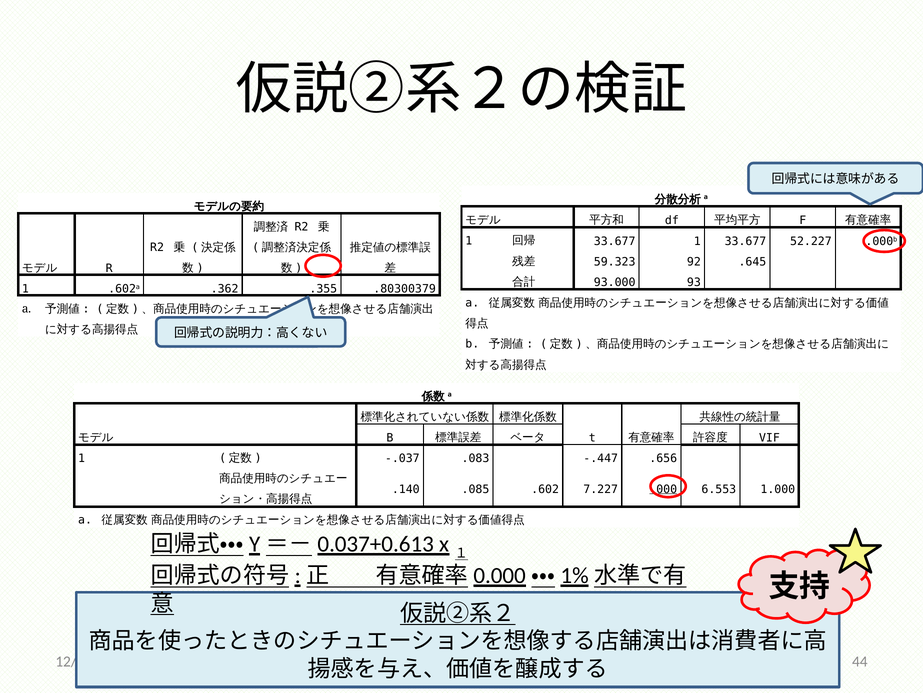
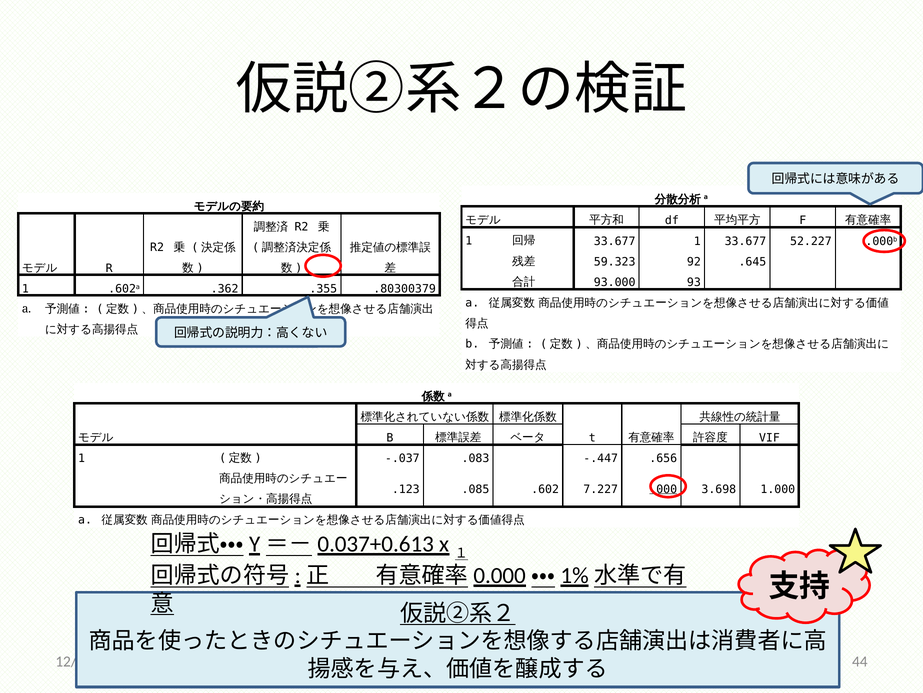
.140: .140 -> .123 (406, 489)
6.553: 6.553 -> 3.698 (719, 489)
